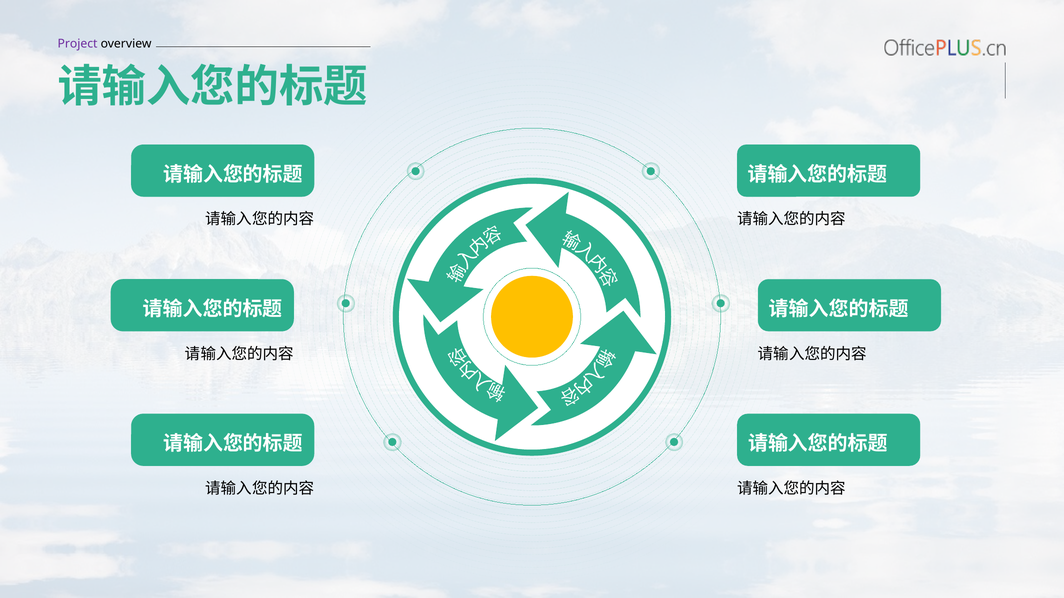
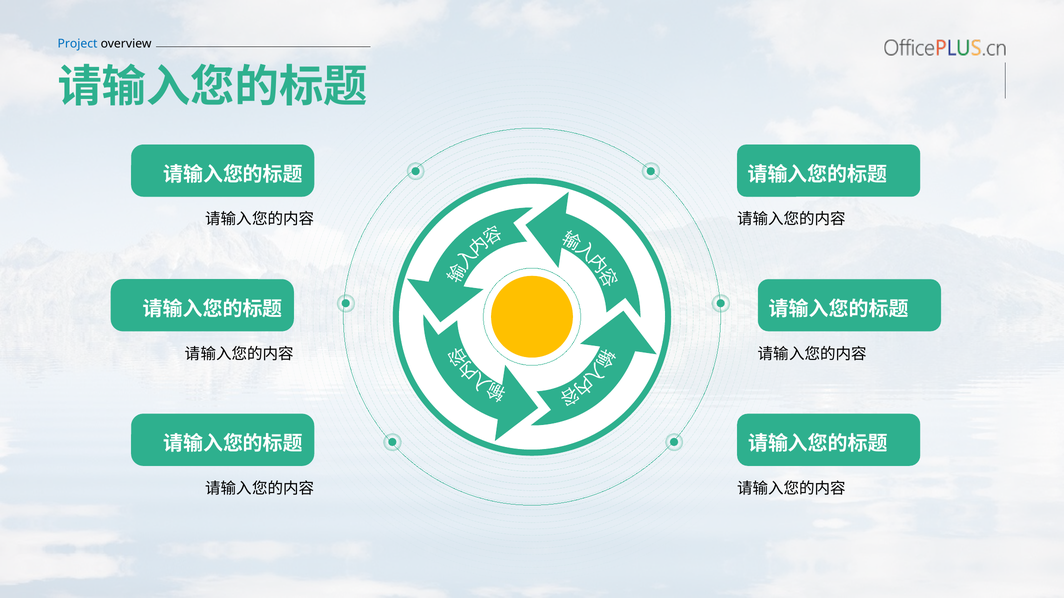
Project colour: purple -> blue (78, 44)
